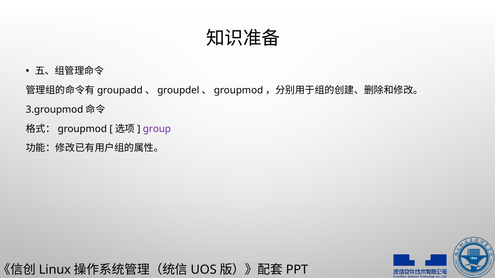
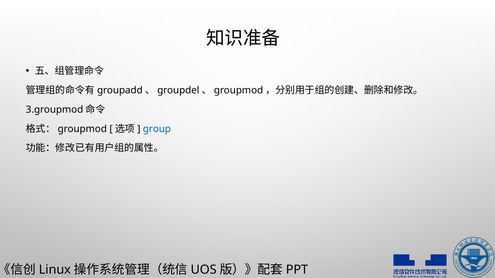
group colour: purple -> blue (157, 129)
